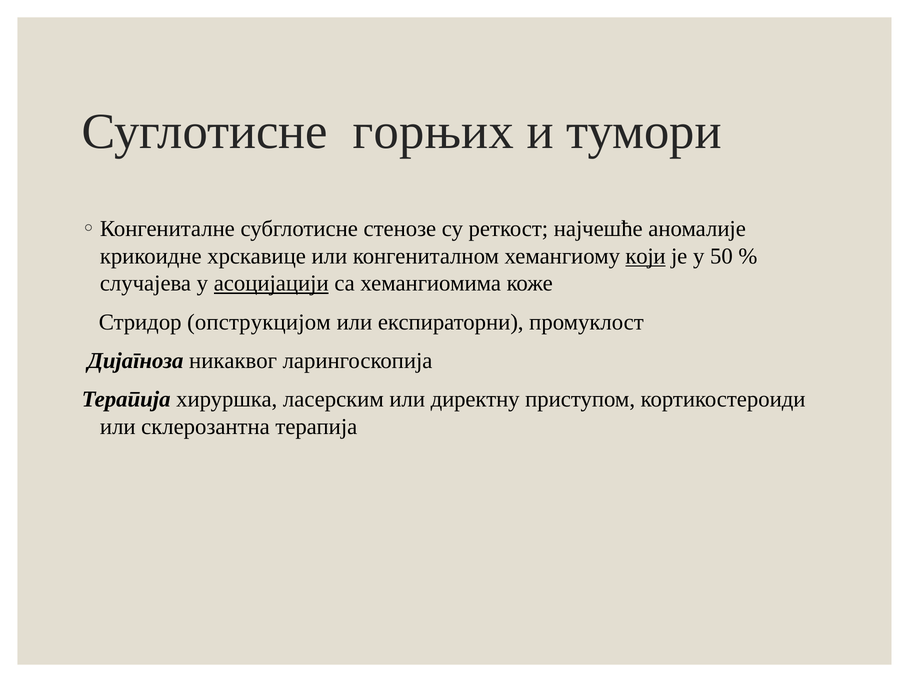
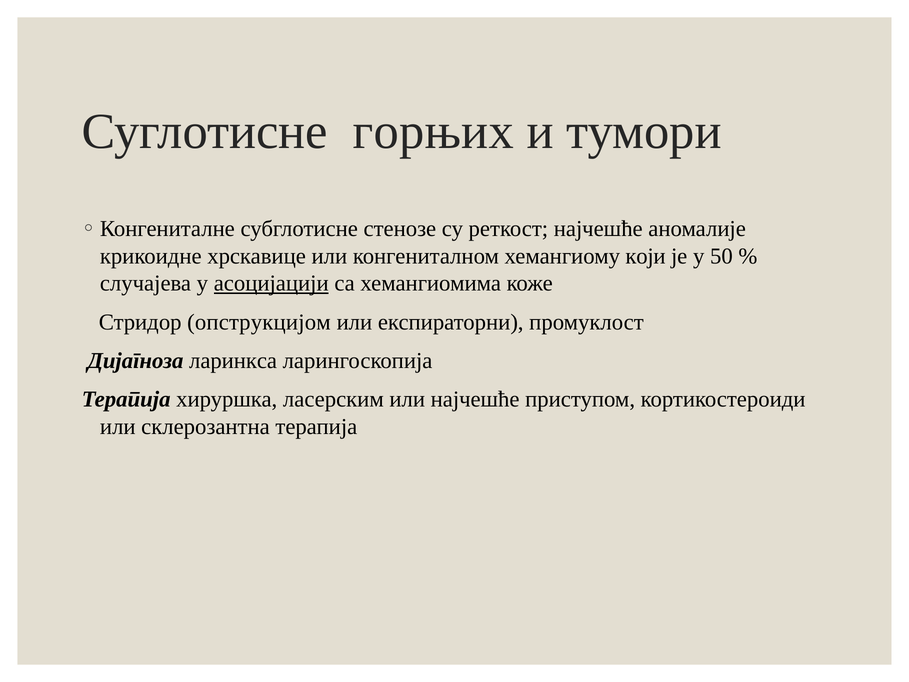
који underline: present -> none (646, 256)
никаквог: никаквог -> ларинкса (233, 361)
или директну: директну -> најчешће (475, 399)
